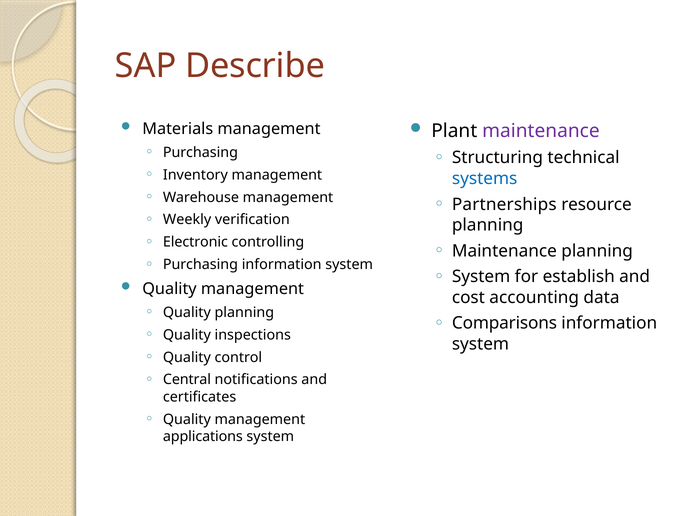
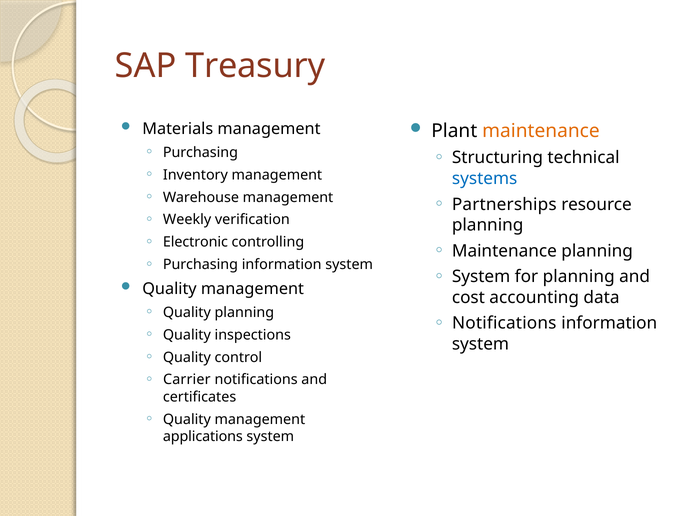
Describe: Describe -> Treasury (255, 66)
maintenance colour: purple -> orange (541, 131)
for establish: establish -> planning (579, 277)
Comparisons: Comparisons -> Notifications (504, 323)
Central: Central -> Carrier (187, 380)
